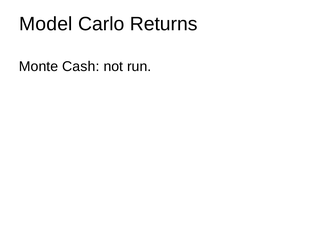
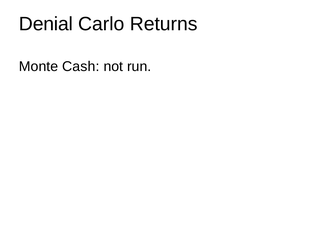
Model: Model -> Denial (46, 24)
